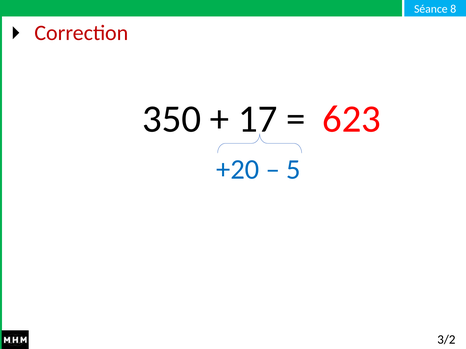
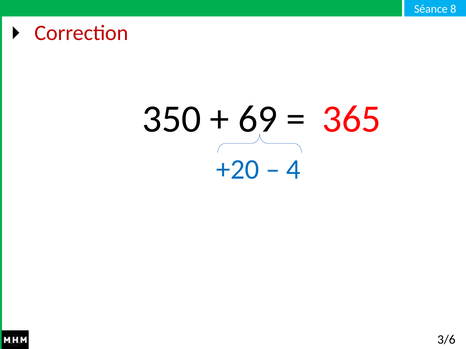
17: 17 -> 69 (258, 119)
623: 623 -> 365 (351, 119)
5: 5 -> 4 (293, 170)
3/2: 3/2 -> 3/6 (446, 340)
